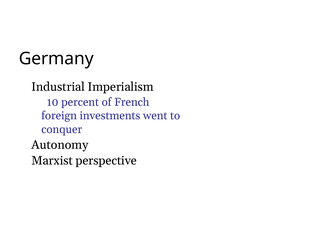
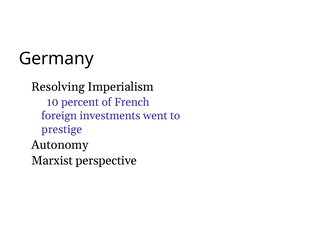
Industrial: Industrial -> Resolving (58, 87)
conquer: conquer -> prestige (62, 129)
